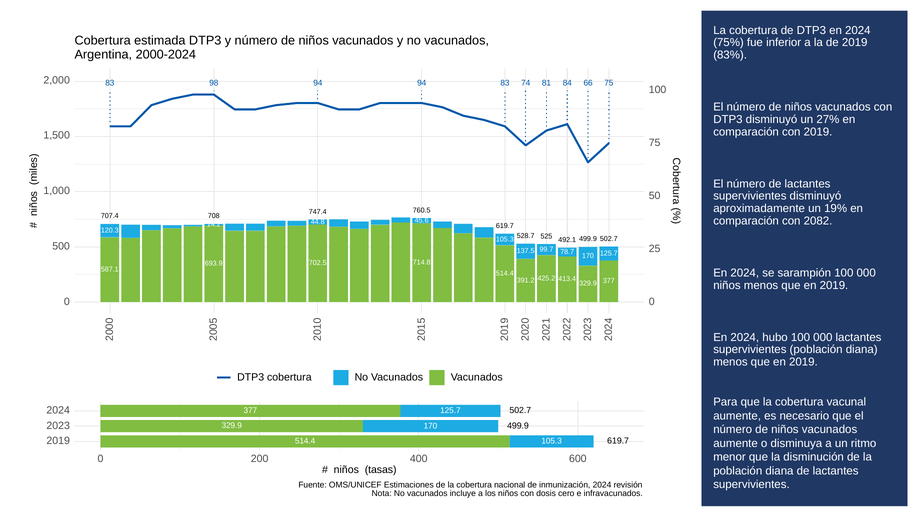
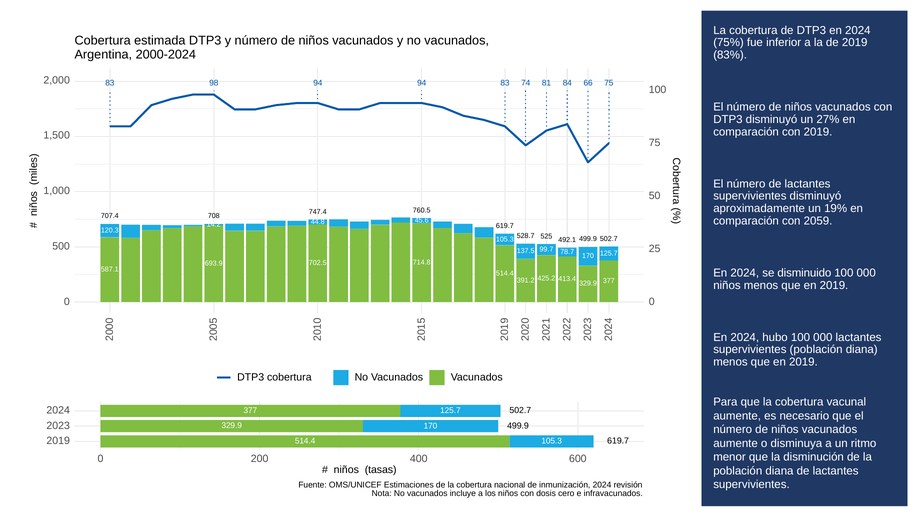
2082: 2082 -> 2059 (818, 221)
sarampión: sarampión -> disminuido (804, 273)
